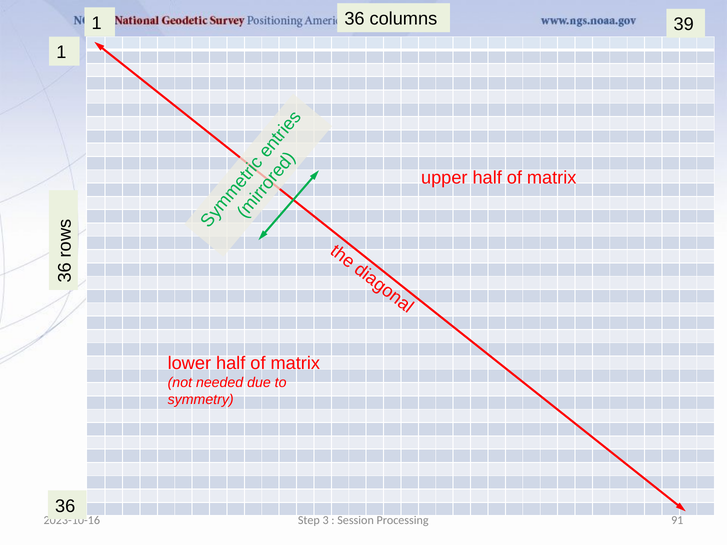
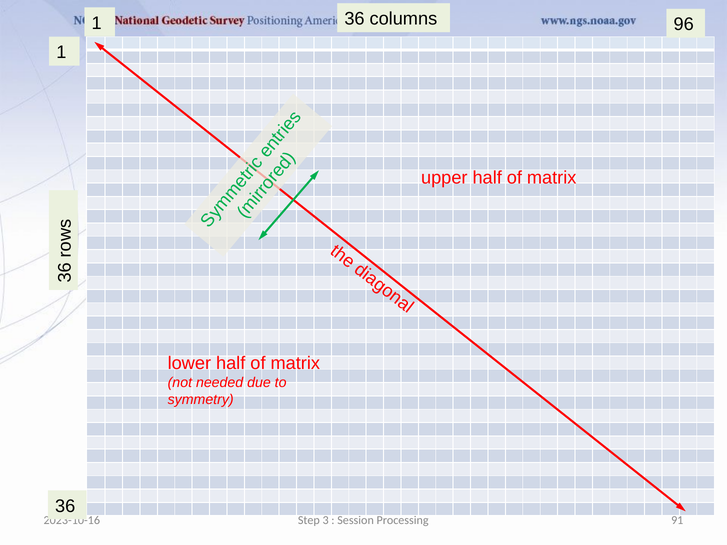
39: 39 -> 96 (684, 25)
